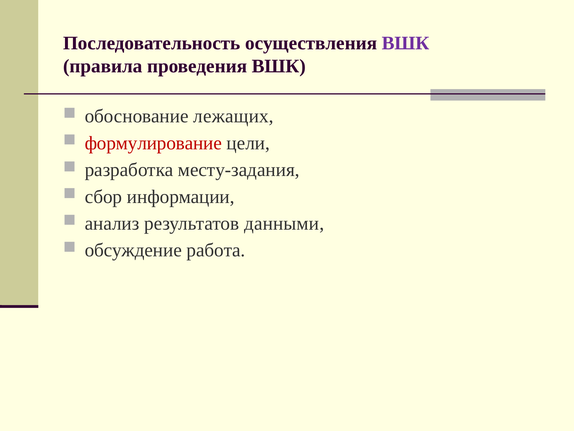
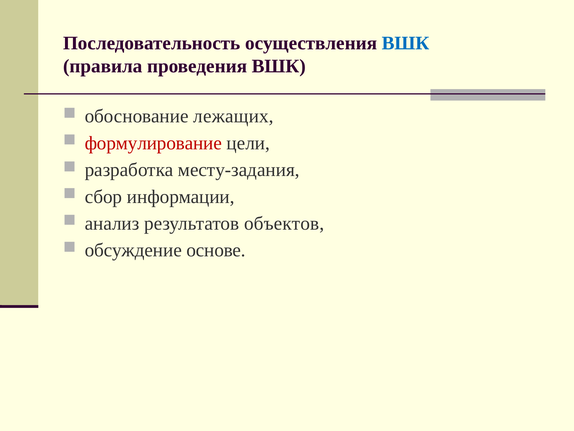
ВШК colour: purple -> blue (406, 43)
данными: данными -> объектов (284, 223)
работа: работа -> основе (216, 250)
